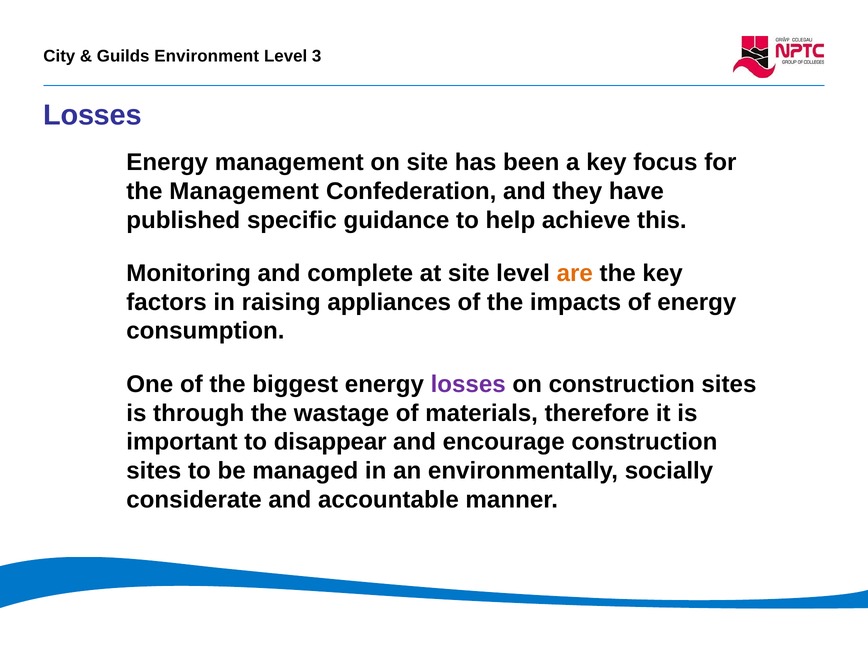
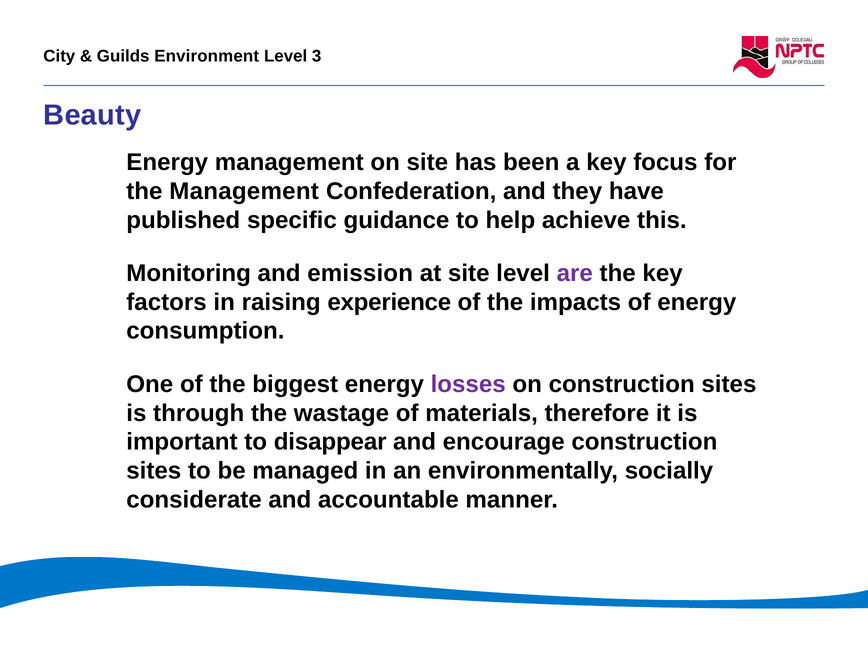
Losses: Losses -> Beauty (92, 115)
complete: complete -> emission (360, 273)
are colour: orange -> purple (575, 273)
appliances: appliances -> experience (389, 302)
